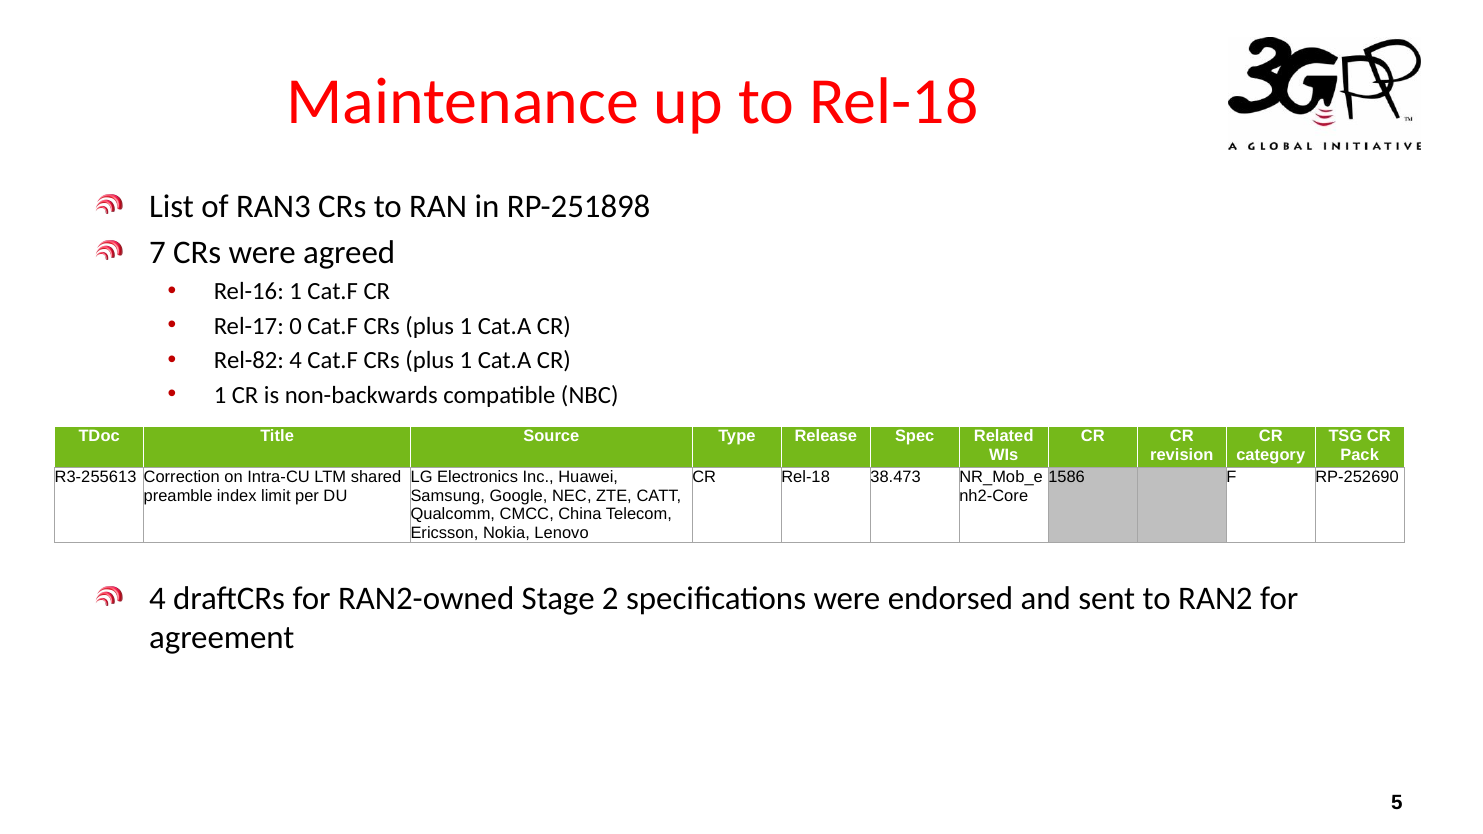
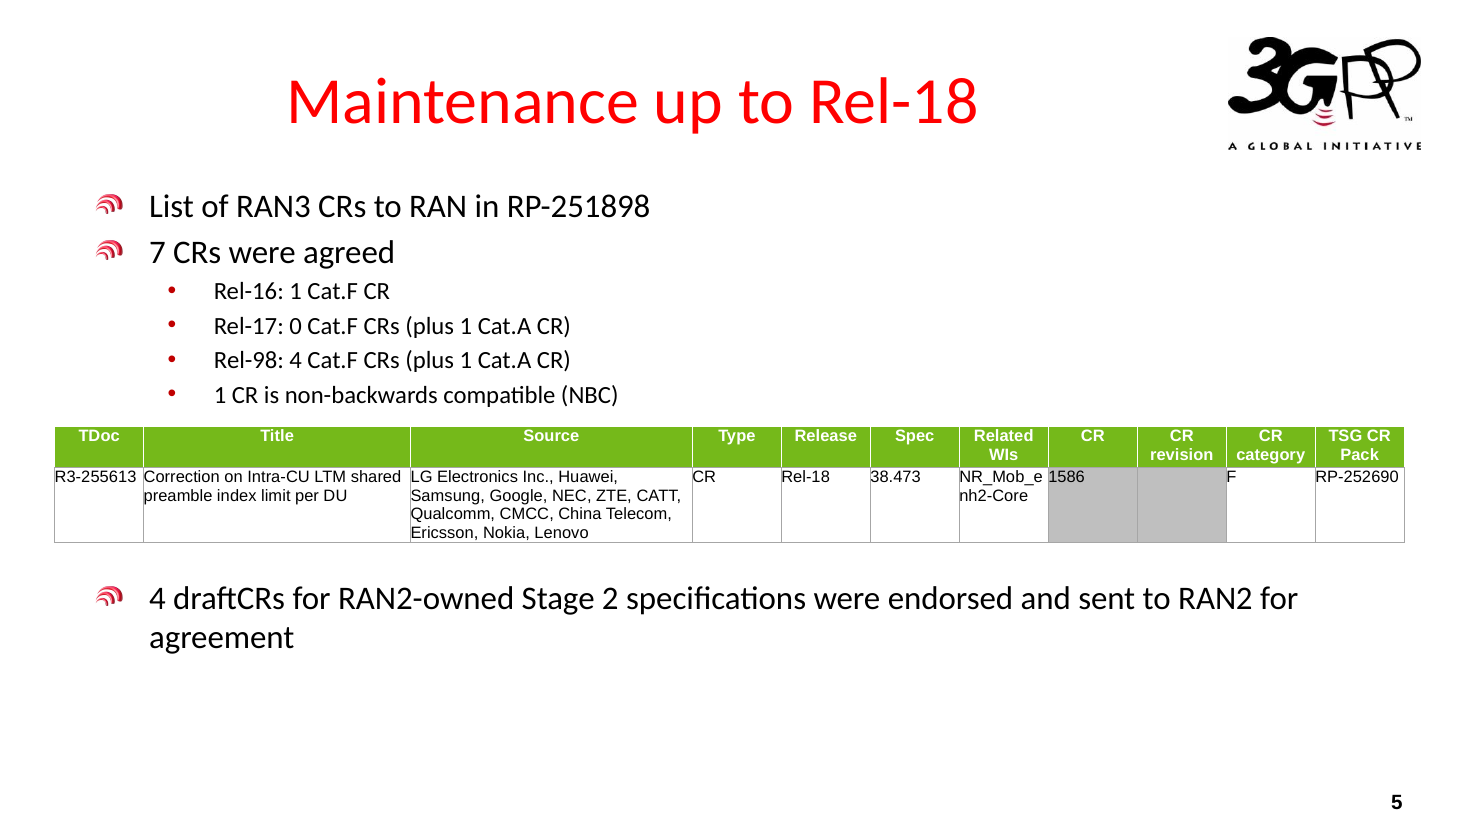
Rel-82: Rel-82 -> Rel-98 (249, 361)
